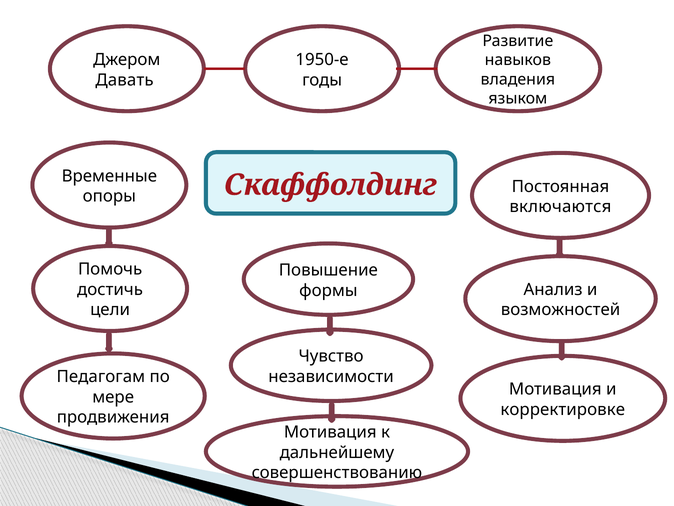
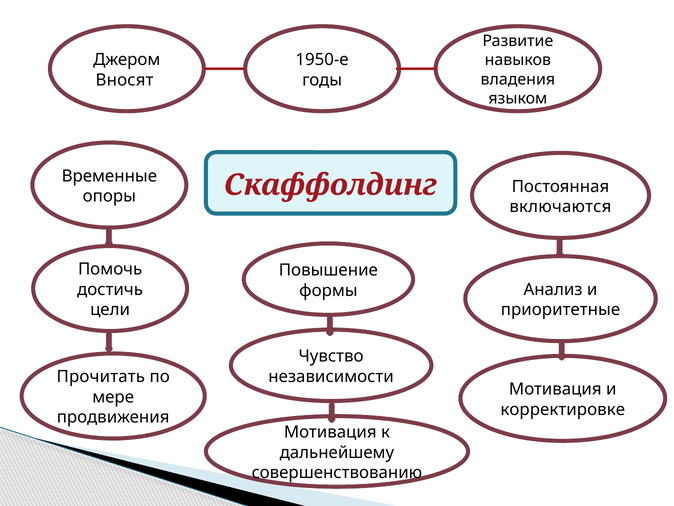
Давать: Давать -> Вносят (125, 80)
возможностей: возможностей -> приоритетные (560, 310)
Педагогам: Педагогам -> Прочитать (101, 377)
